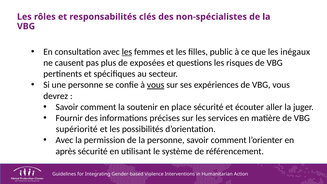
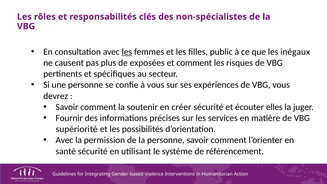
et questions: questions -> comment (194, 63)
vous underline: present -> none (156, 85)
place: place -> créer (181, 107)
aller: aller -> elles (274, 107)
après: après -> santé (66, 151)
